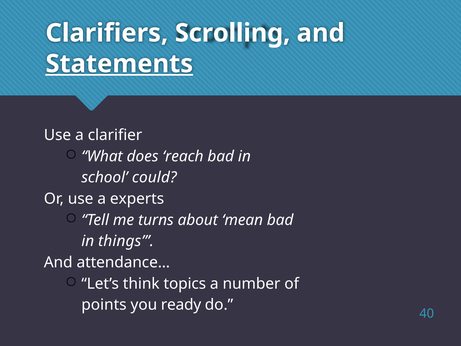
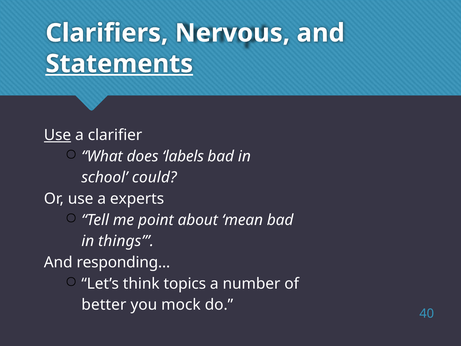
Scrolling: Scrolling -> Nervous (232, 33)
Use underline: none -> present (58, 135)
reach: reach -> labels (183, 156)
turns: turns -> point (156, 220)
attendance…: attendance… -> responding… (123, 262)
points: points -> better (104, 305)
ready: ready -> mock (181, 305)
